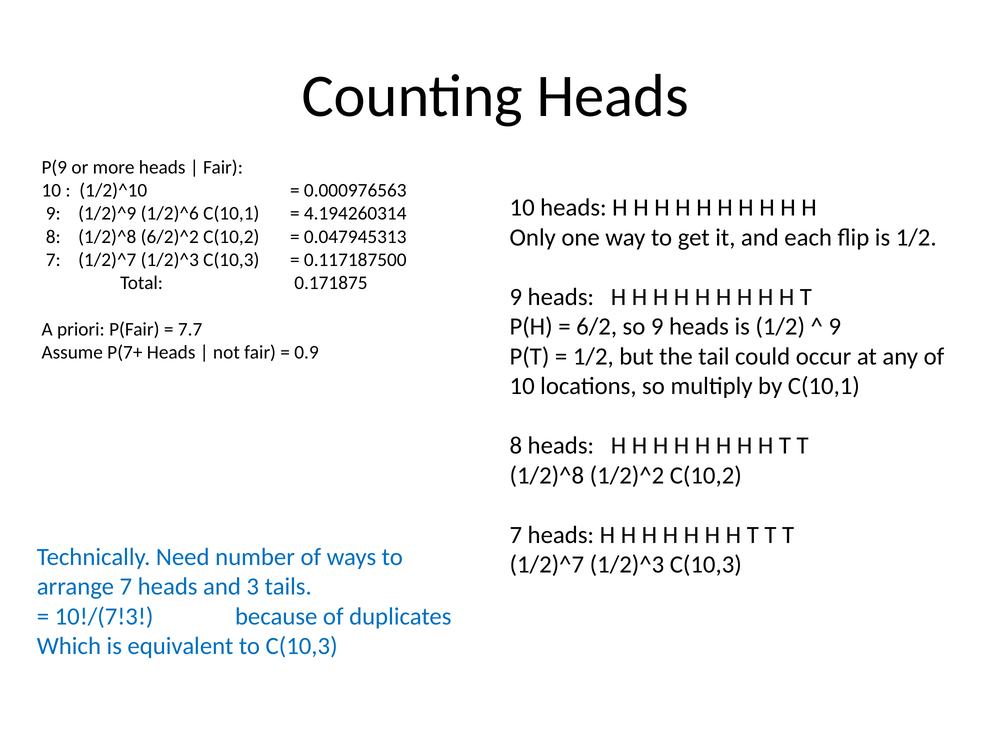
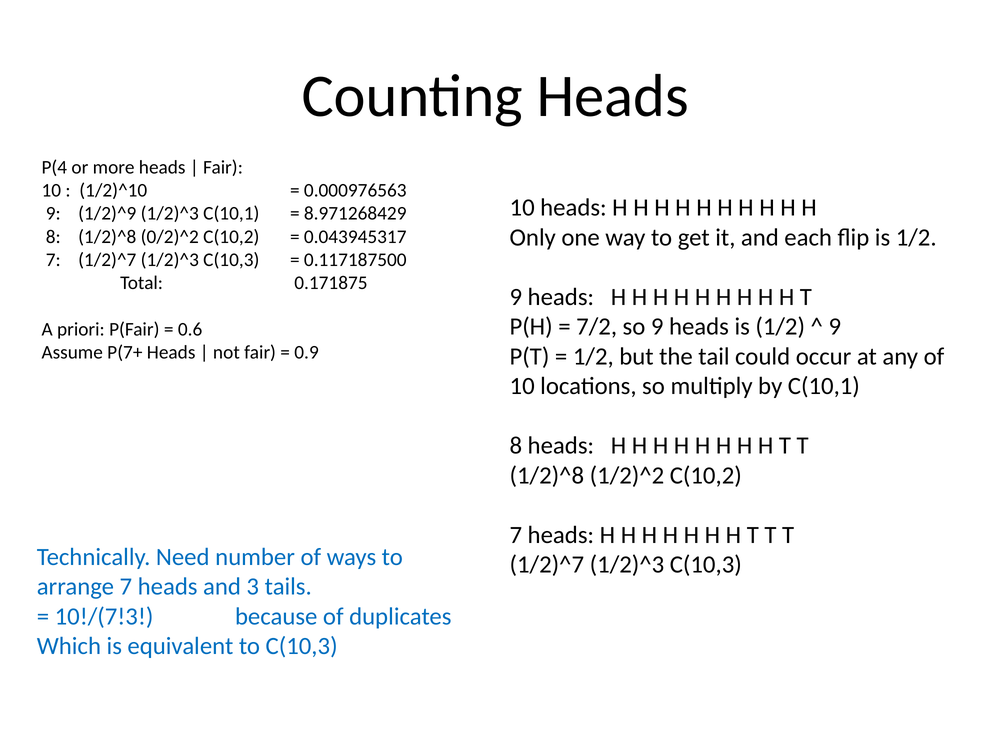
P(9: P(9 -> P(4 (54, 167)
1/2)^9 1/2)^6: 1/2)^6 -> 1/2)^3 (170, 213)
4.194260314: 4.194260314 -> 8.971268429 (355, 213)
6/2)^2: 6/2)^2 -> 0/2)^2 (170, 237)
0.047945313: 0.047945313 -> 0.043945317 (355, 237)
6/2: 6/2 -> 7/2 (597, 326)
7.7: 7.7 -> 0.6 (190, 329)
